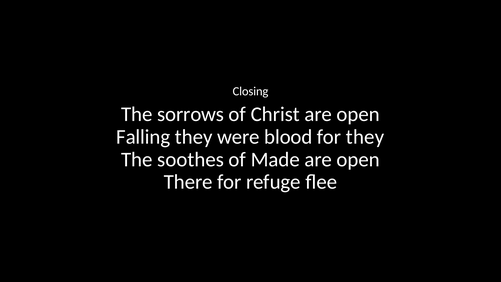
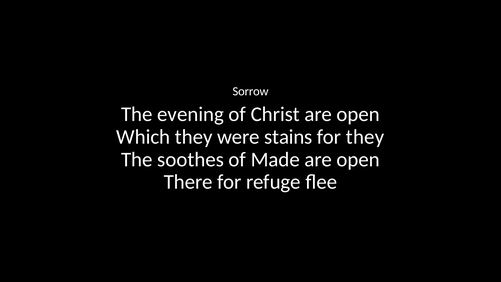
Closing: Closing -> Sorrow (251, 91)
sorrows: sorrows -> evening (191, 114)
Falling: Falling -> Which (143, 137)
blood: blood -> stains (288, 137)
